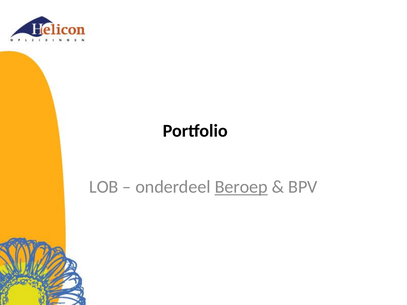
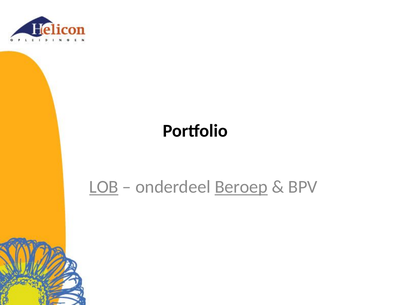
LOB underline: none -> present (104, 187)
